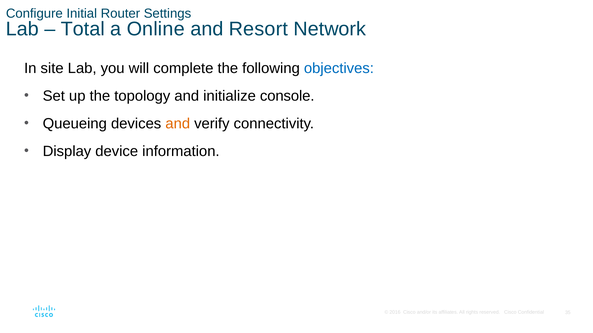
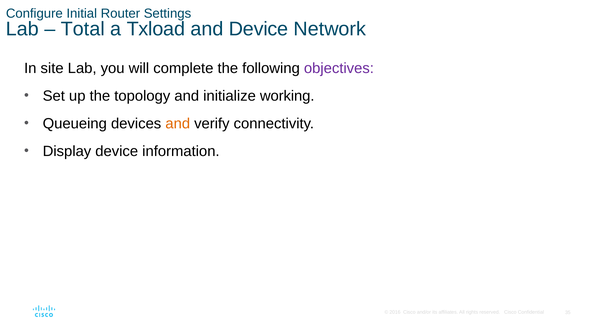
Online: Online -> Txload (156, 29)
and Resort: Resort -> Device (259, 29)
objectives colour: blue -> purple (339, 68)
console: console -> working (287, 96)
